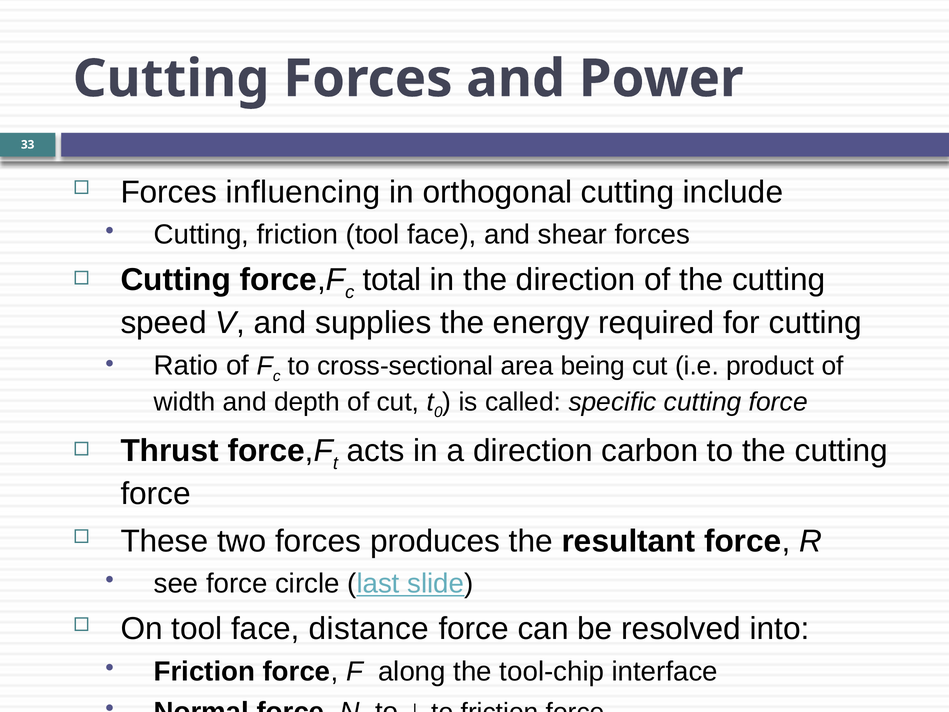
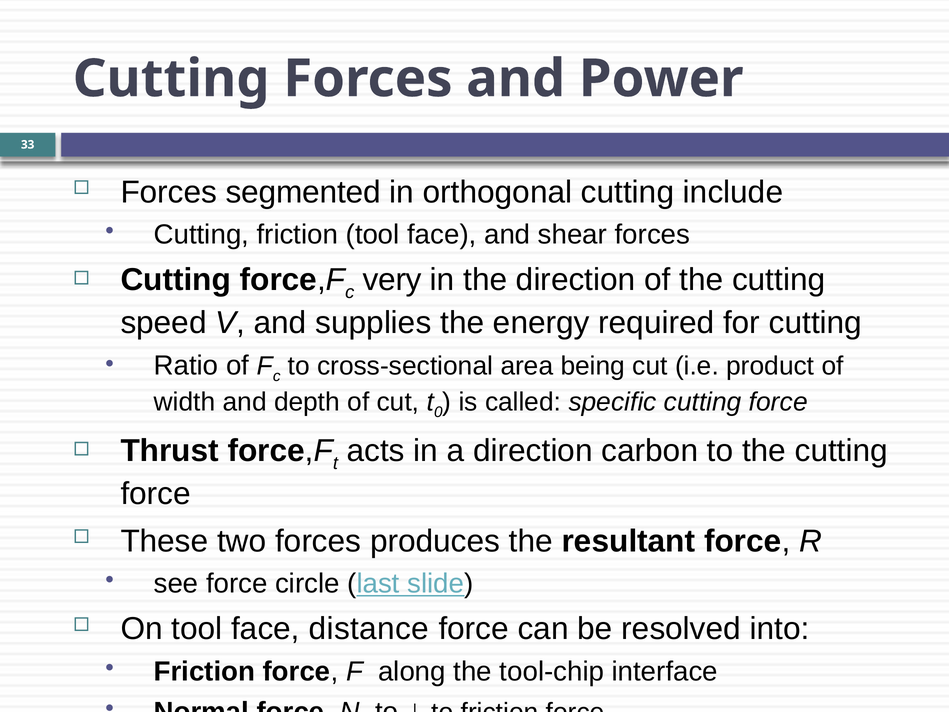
influencing: influencing -> segmented (303, 192)
total: total -> very (392, 280)
